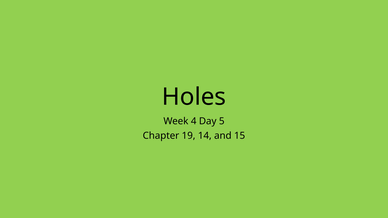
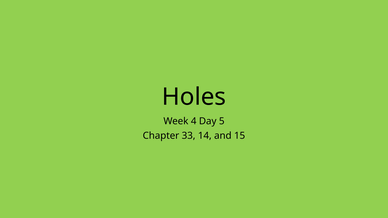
19: 19 -> 33 (189, 136)
